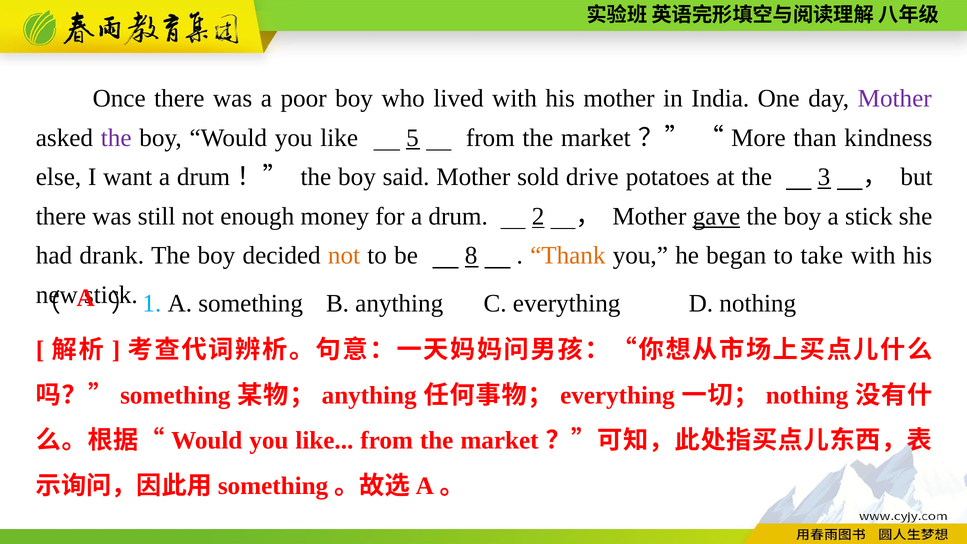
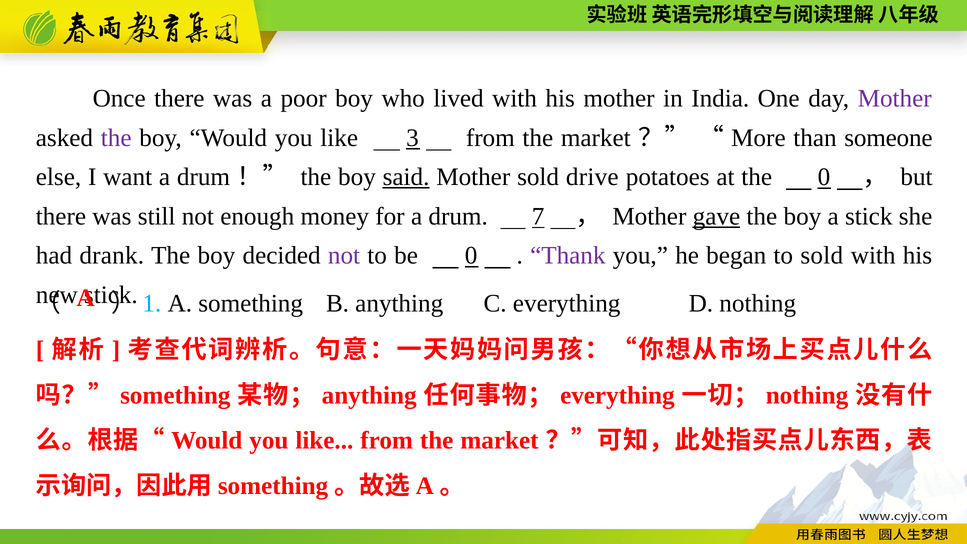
5: 5 -> 3 (412, 138)
kindness: kindness -> someone (888, 138)
said underline: none -> present (406, 177)
the 3: 3 -> 0 (824, 177)
2: 2 -> 7 (538, 216)
not colour: orange -> purple (344, 256)
be 8: 8 -> 0 (471, 256)
Thank colour: orange -> purple (568, 256)
to take: take -> sold (822, 256)
